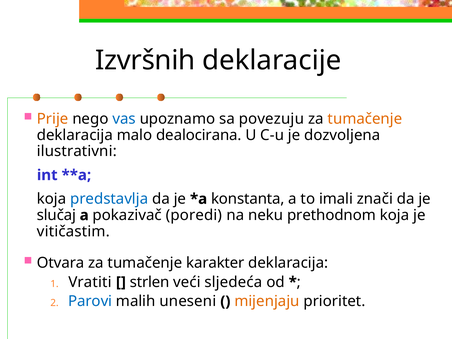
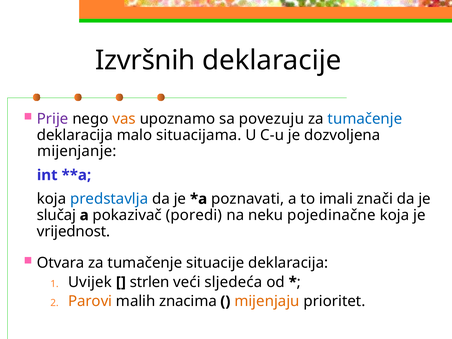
Prije colour: orange -> purple (53, 119)
vas colour: blue -> orange (124, 119)
tumačenje colour: orange -> blue (365, 119)
dealocirana: dealocirana -> situacijama (199, 135)
ilustrativni: ilustrativni -> mijenjanje (77, 151)
konstanta: konstanta -> poznavati (248, 199)
prethodnom: prethodnom -> pojedinačne (331, 215)
vitičastim: vitičastim -> vrijednost (74, 231)
karakter: karakter -> situacije (215, 263)
Vratiti: Vratiti -> Uvijek (90, 282)
Parovi colour: blue -> orange (90, 301)
uneseni: uneseni -> znacima (188, 301)
